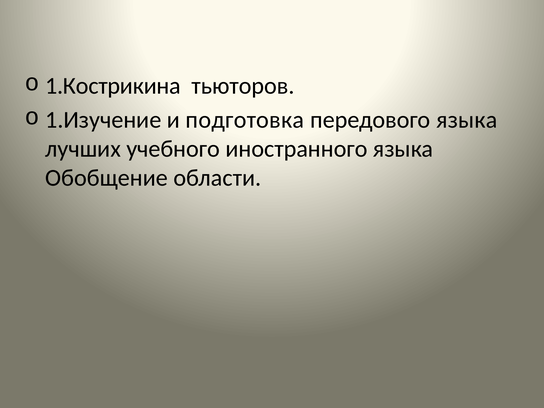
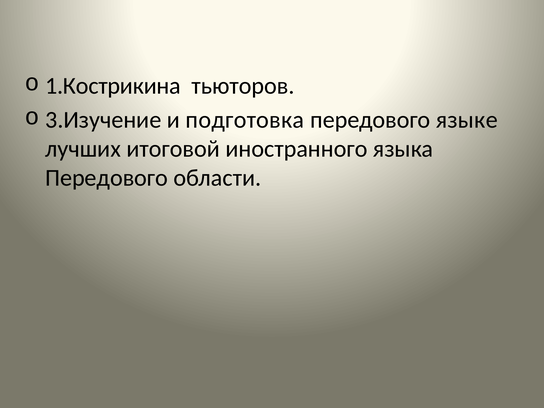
1.Изучение: 1.Изучение -> 3.Изучение (103, 120)
передового языка: языка -> языке (467, 120)
учебного: учебного -> итоговой (173, 149)
Обобщение: Обобщение -> Передового (107, 178)
